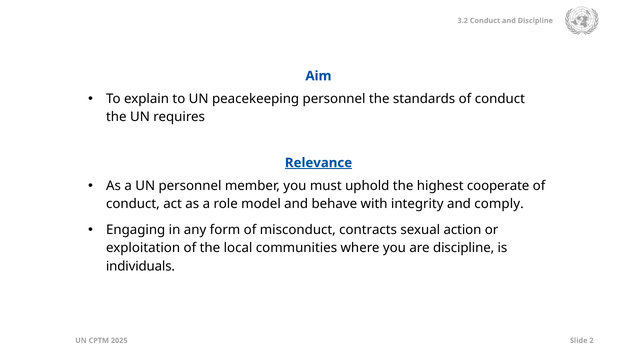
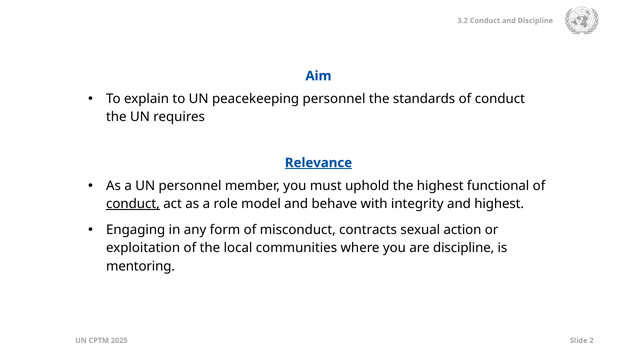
cooperate: cooperate -> functional (498, 186)
conduct underline: none -> present (133, 204)
and comply: comply -> highest (499, 204)
individuals: individuals -> mentoring (140, 266)
